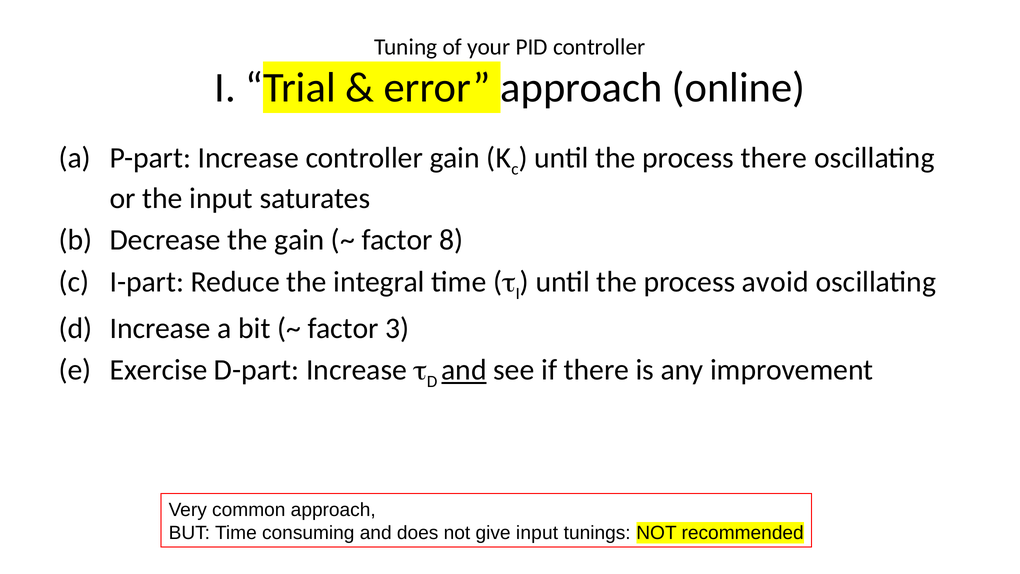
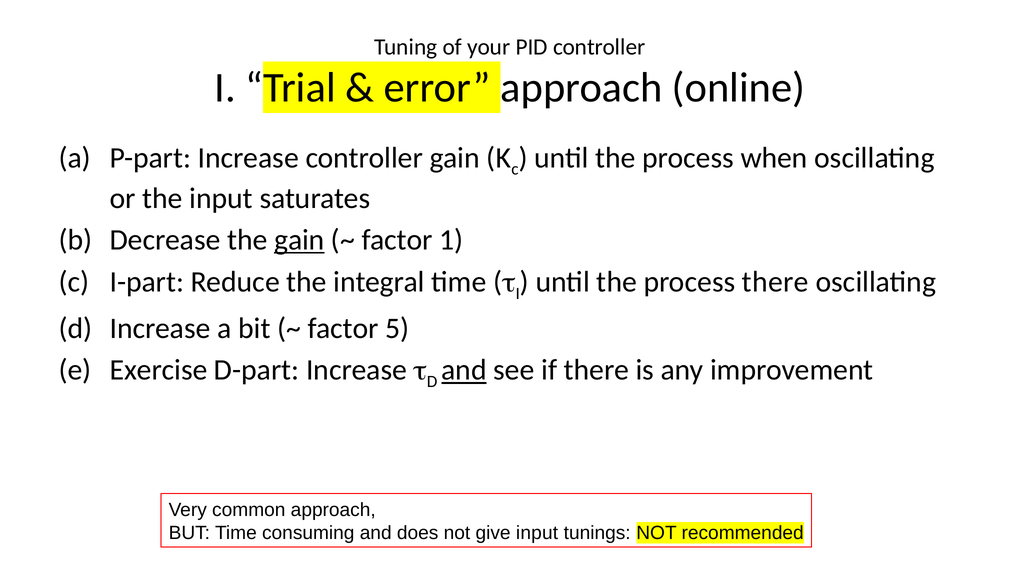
process there: there -> when (774, 158)
gain underline: none -> present (299, 240)
8: 8 -> 1 (451, 240)
process avoid: avoid -> there (775, 282)
3: 3 -> 5 (397, 328)
